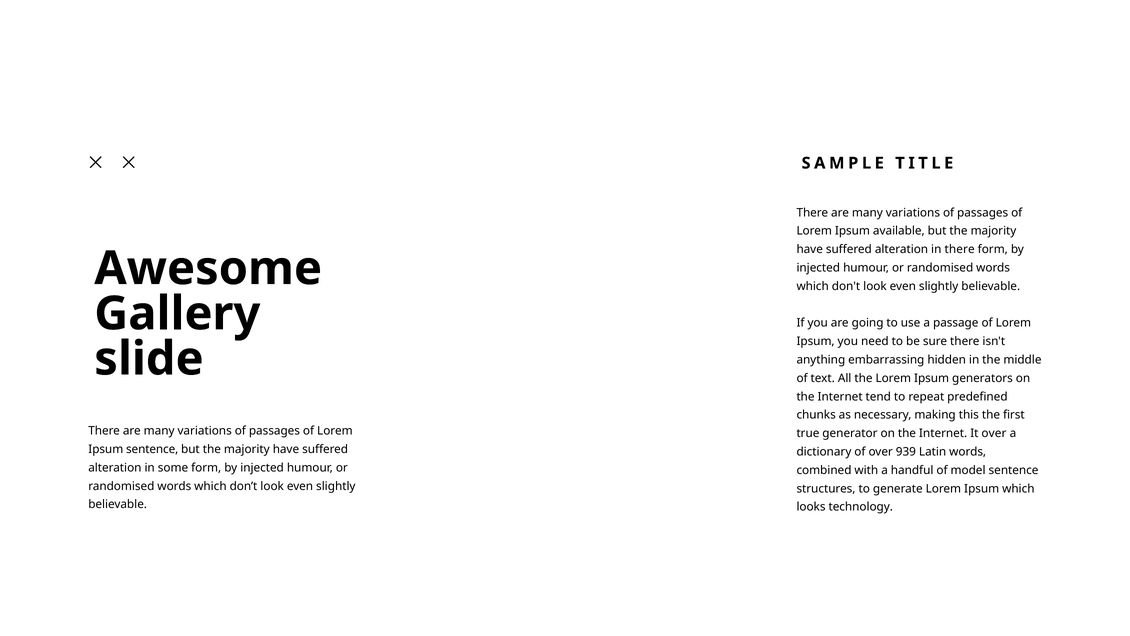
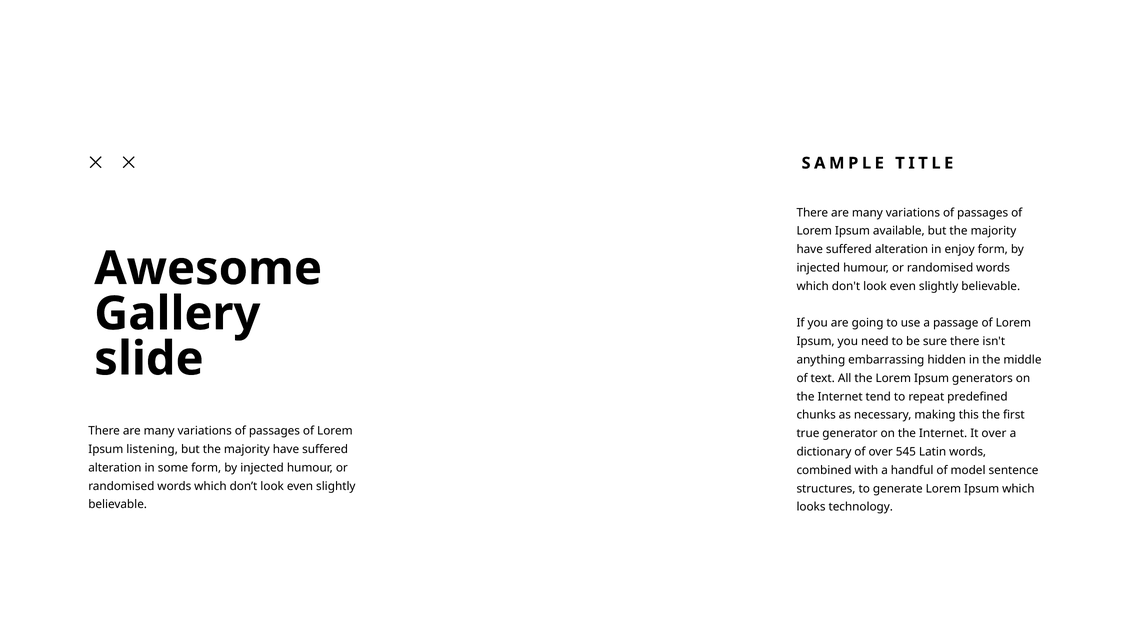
in there: there -> enjoy (960, 249)
Ipsum sentence: sentence -> listening (152, 449)
939: 939 -> 545 (906, 452)
